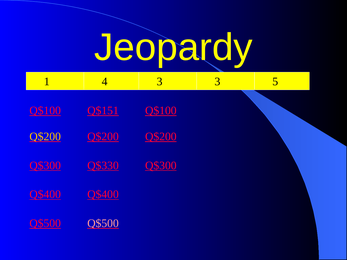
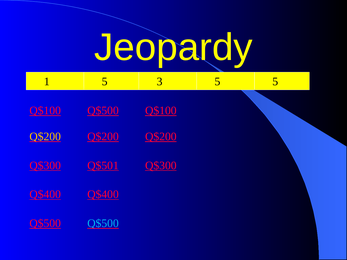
1 4: 4 -> 5 (105, 82)
3 3: 3 -> 5 (217, 82)
Q$151: Q$151 -> Q$500 (103, 111)
Q$330: Q$330 -> Q$501 (103, 166)
Q$500 colour: pink -> light blue (103, 223)
